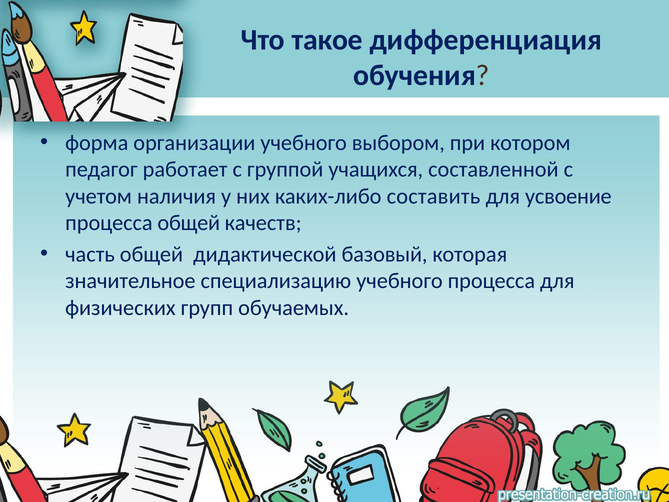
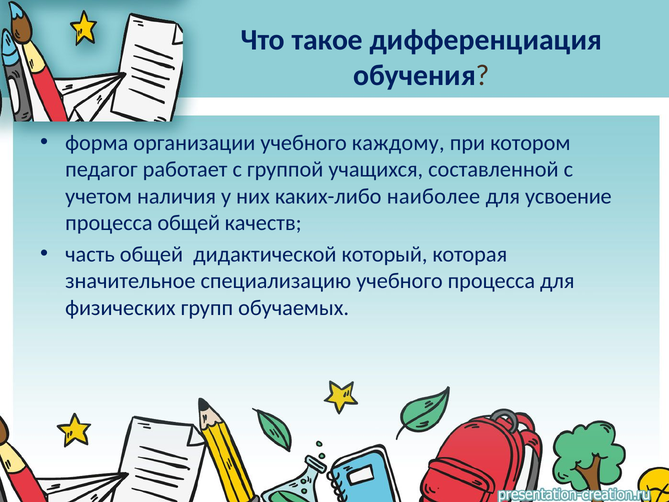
выбором: выбором -> каждому (398, 143)
составить: составить -> наиболее (433, 196)
базовый: базовый -> который (385, 254)
